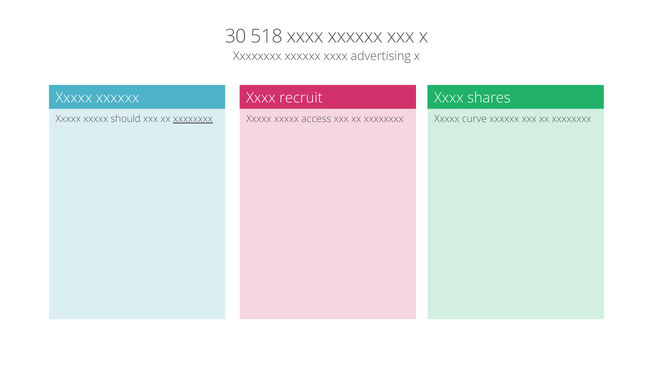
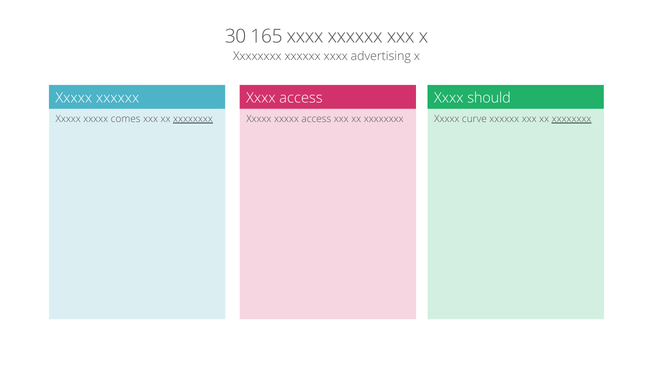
518: 518 -> 165 (266, 36)
Xxxx recruit: recruit -> access (301, 98)
shares: shares -> should (489, 98)
should: should -> comes (126, 119)
xxxxxxxx underline: none -> present (572, 119)
